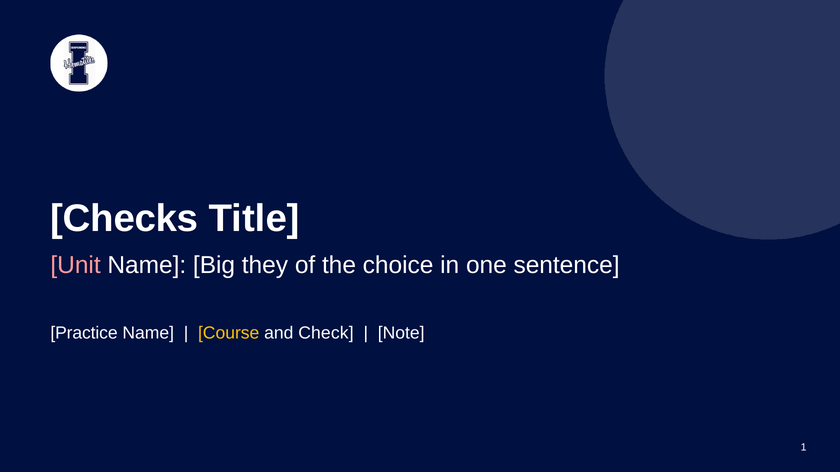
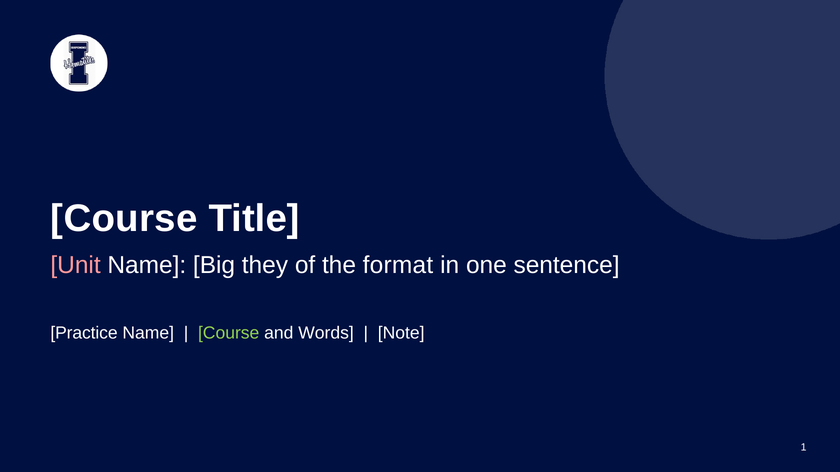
Checks: Checks -> Course (124, 219)
choice: choice -> format (398, 265)
Course colour: yellow -> light green (229, 333)
Check: Check -> Words (326, 333)
